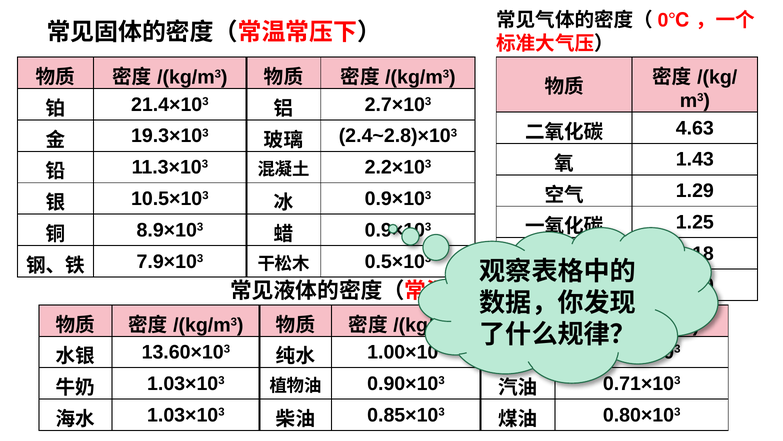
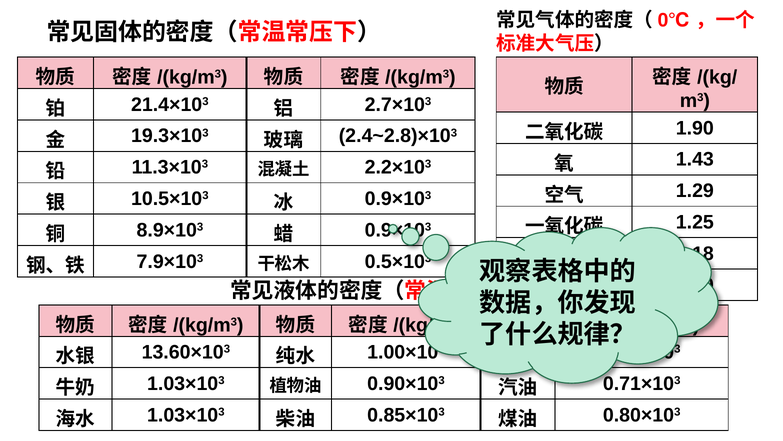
4.63: 4.63 -> 1.90 (695, 128)
